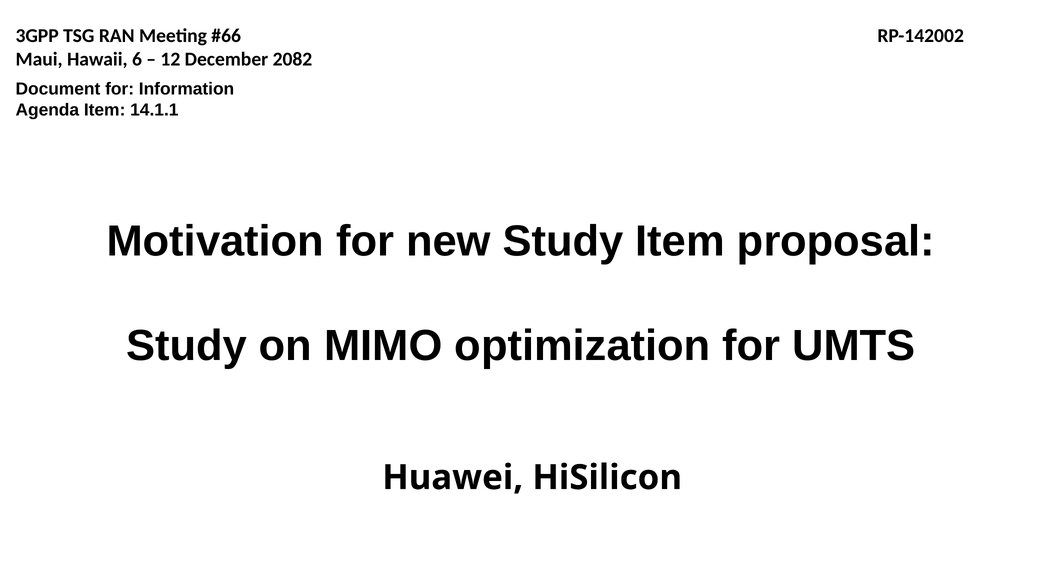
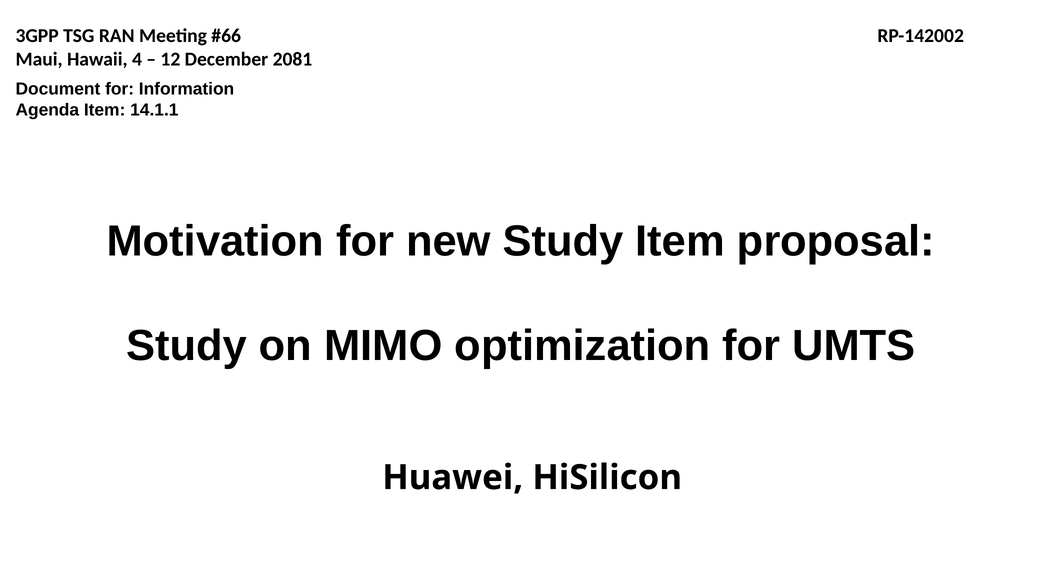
6: 6 -> 4 (137, 59)
2082: 2082 -> 2081 (292, 59)
